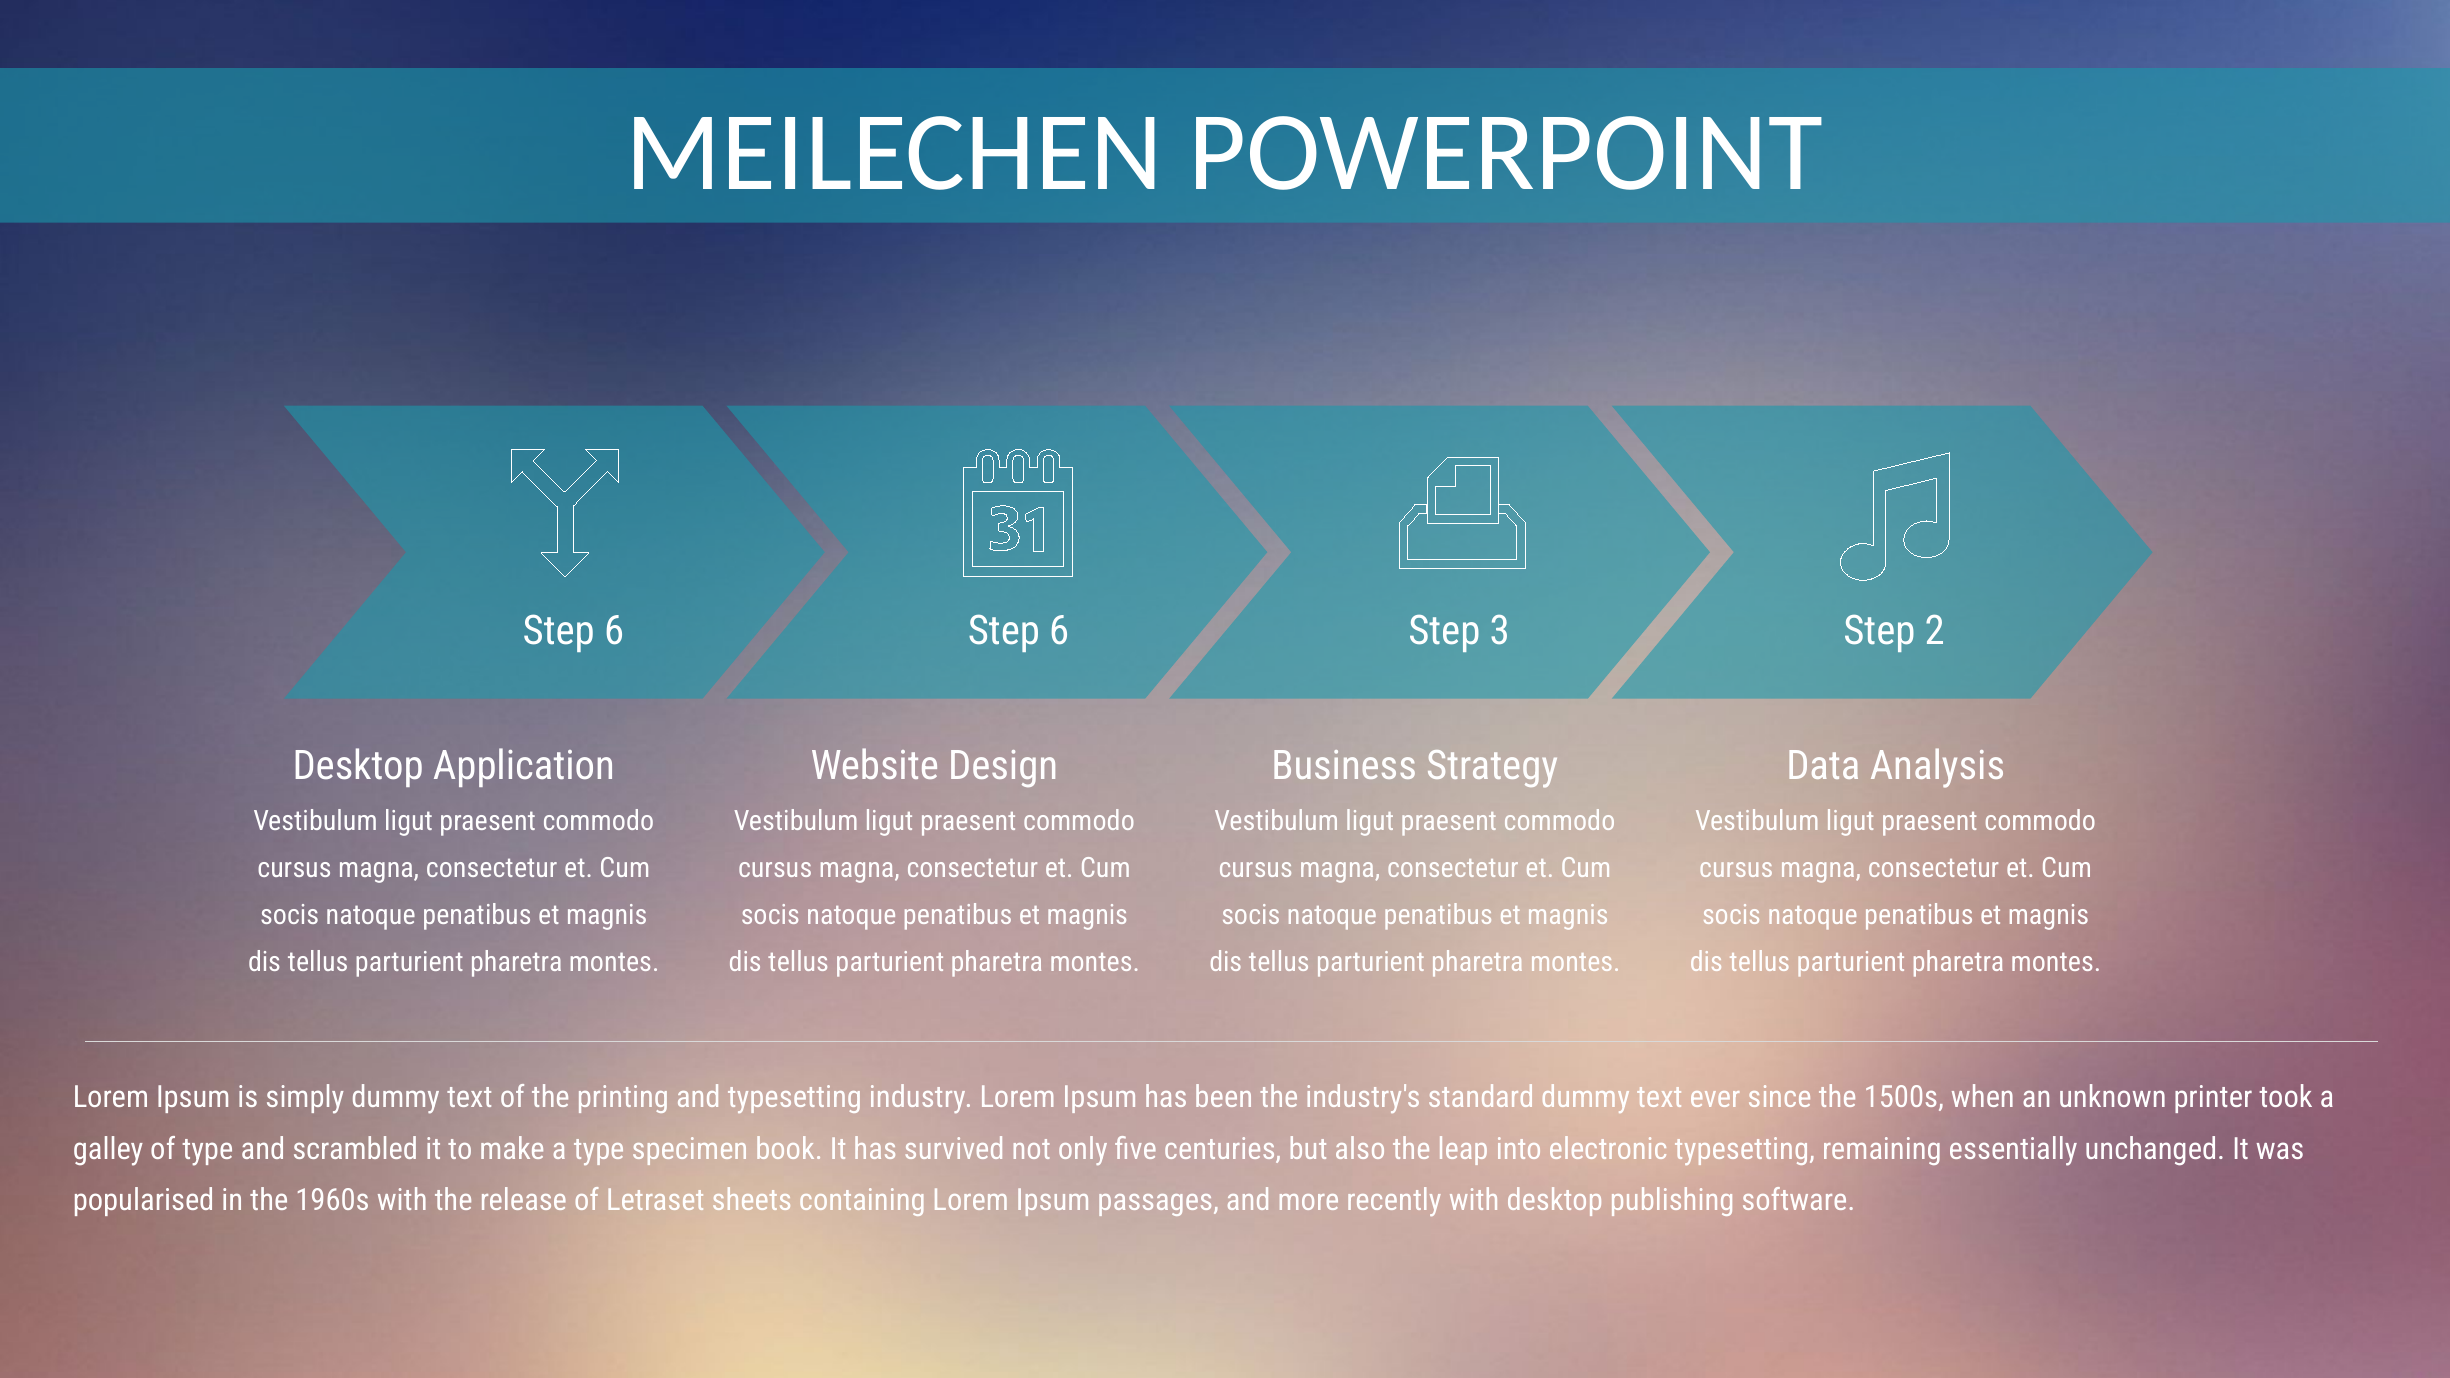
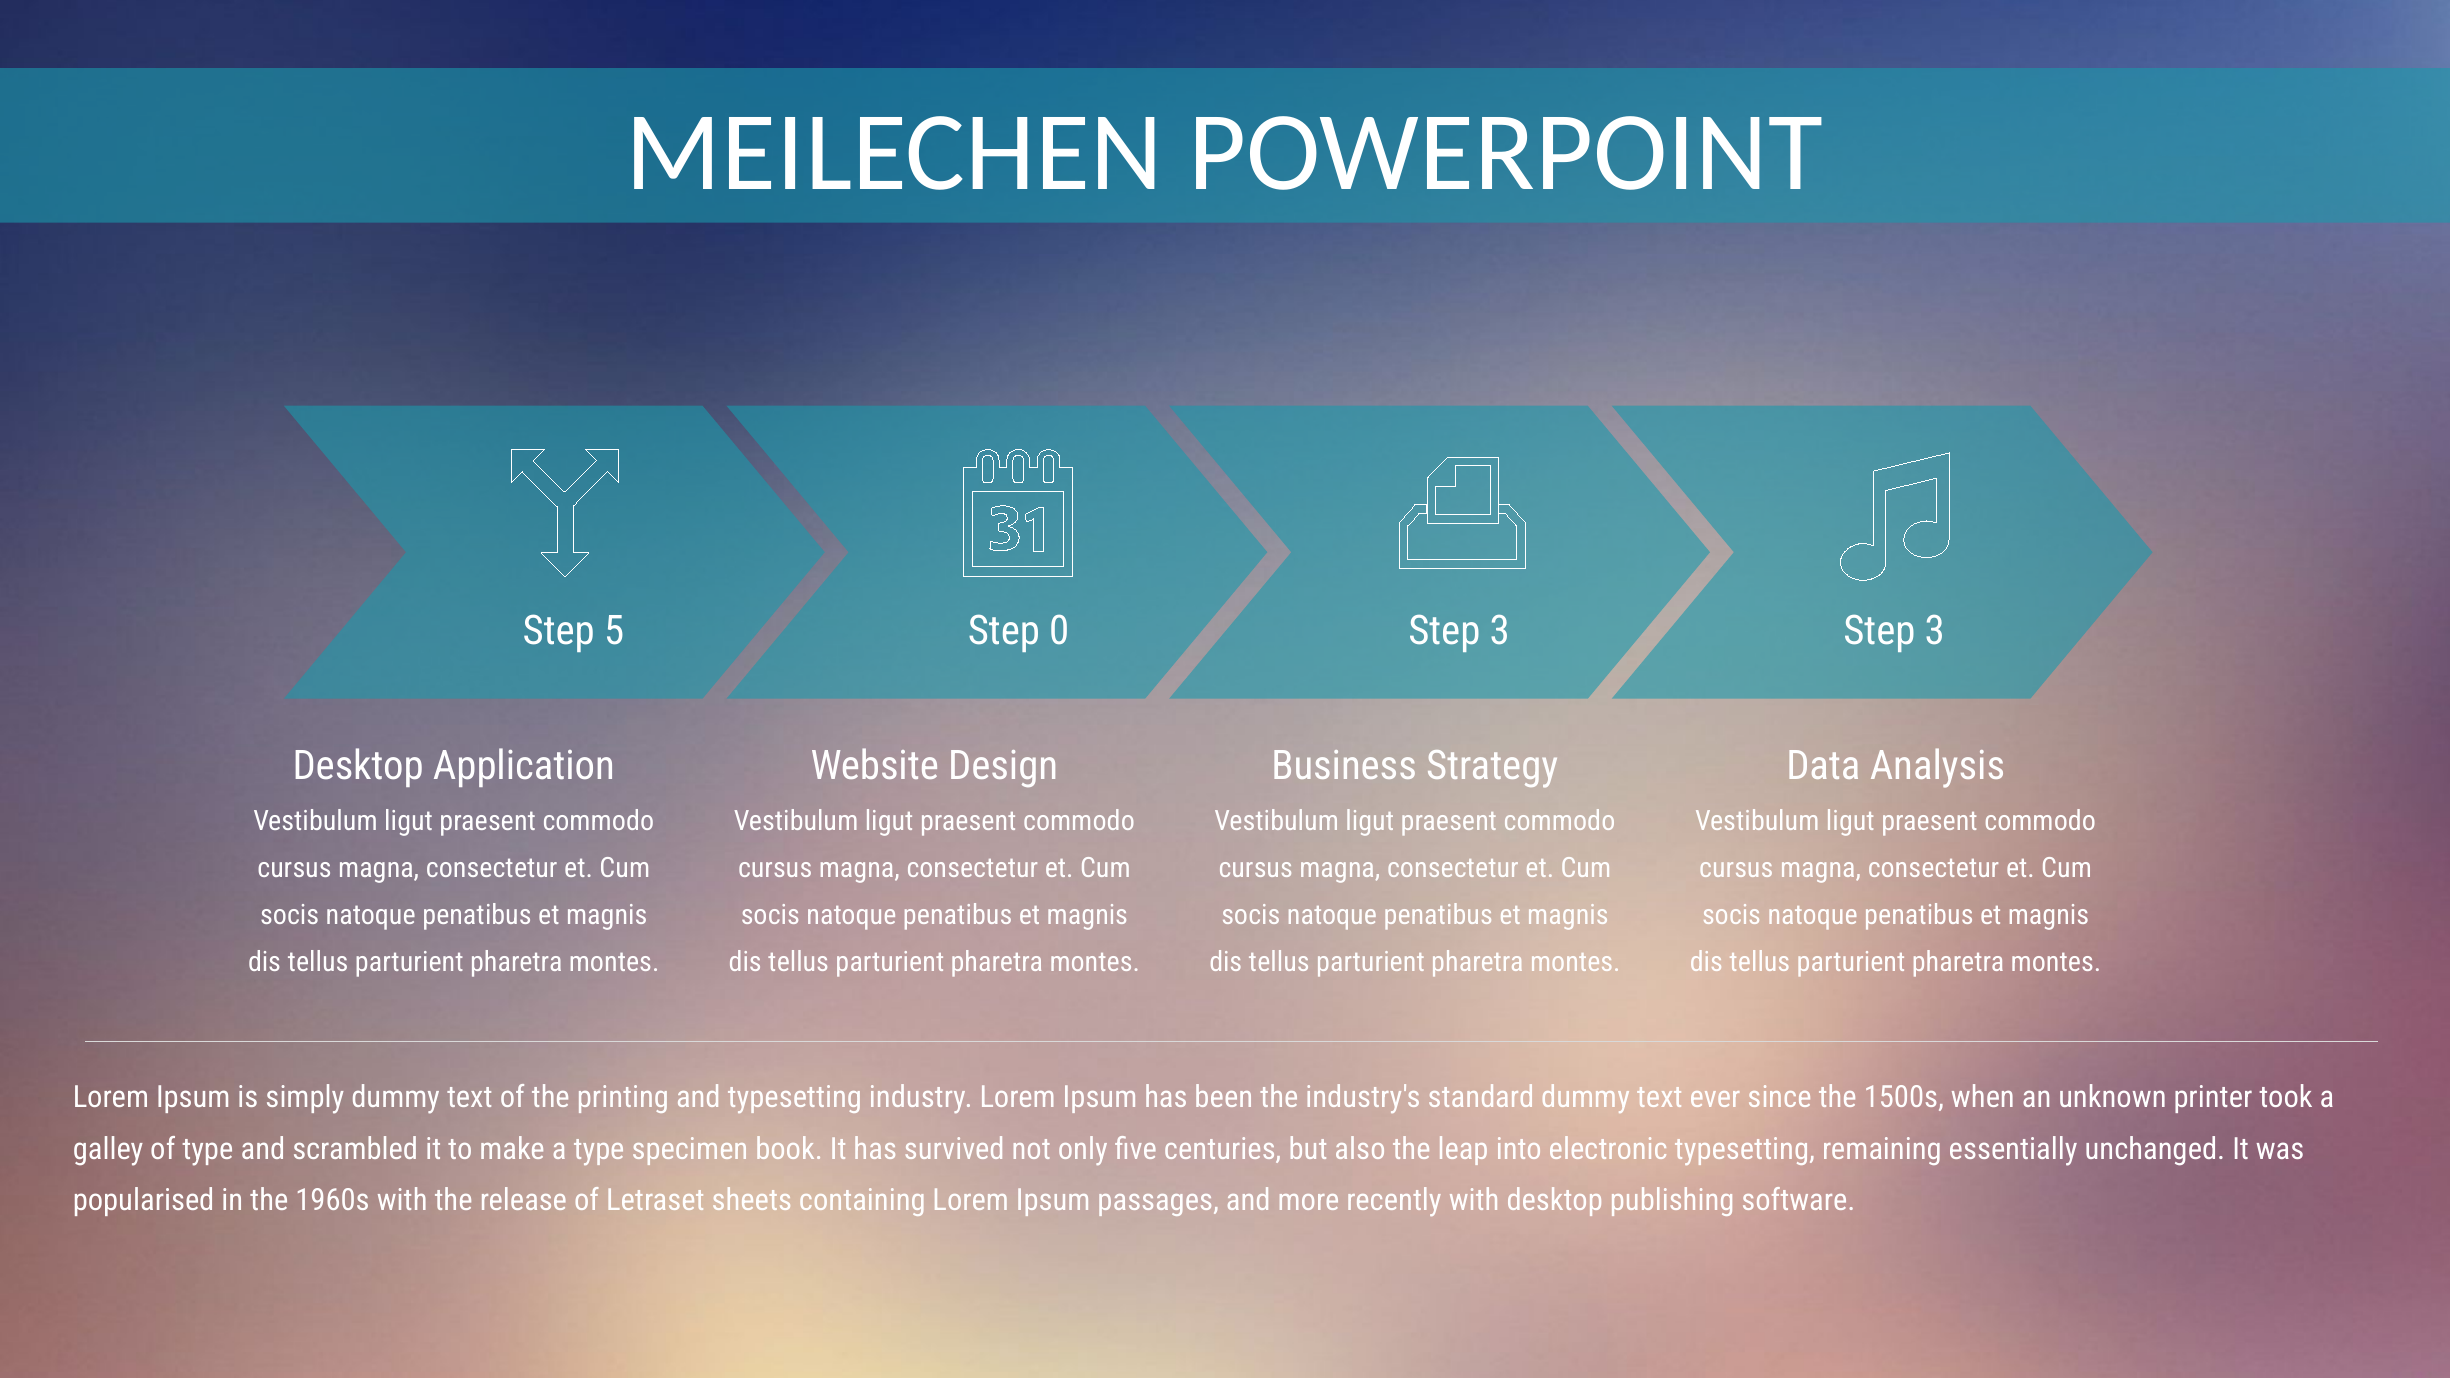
6: 6 -> 5 (614, 631)
6: 6 -> 0 (1059, 631)
2: 2 -> 3 (1935, 631)
